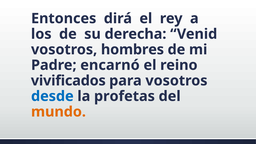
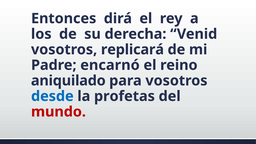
hombres: hombres -> replicará (132, 50)
vivificados: vivificados -> aniquilado (68, 81)
mundo colour: orange -> red (58, 112)
